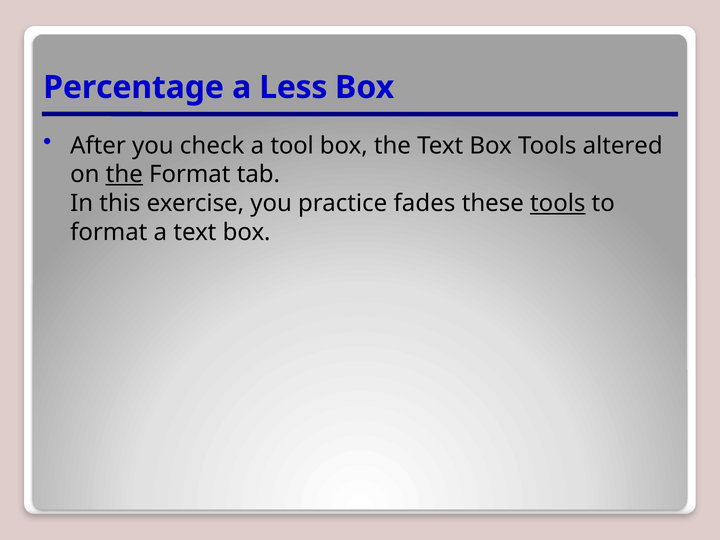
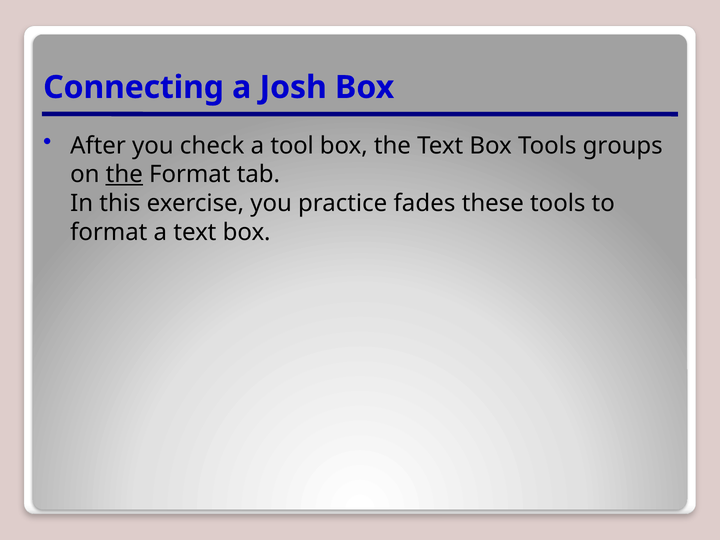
Percentage: Percentage -> Connecting (134, 87)
Less: Less -> Josh (293, 87)
altered: altered -> groups (623, 146)
tools underline: present -> none (558, 203)
